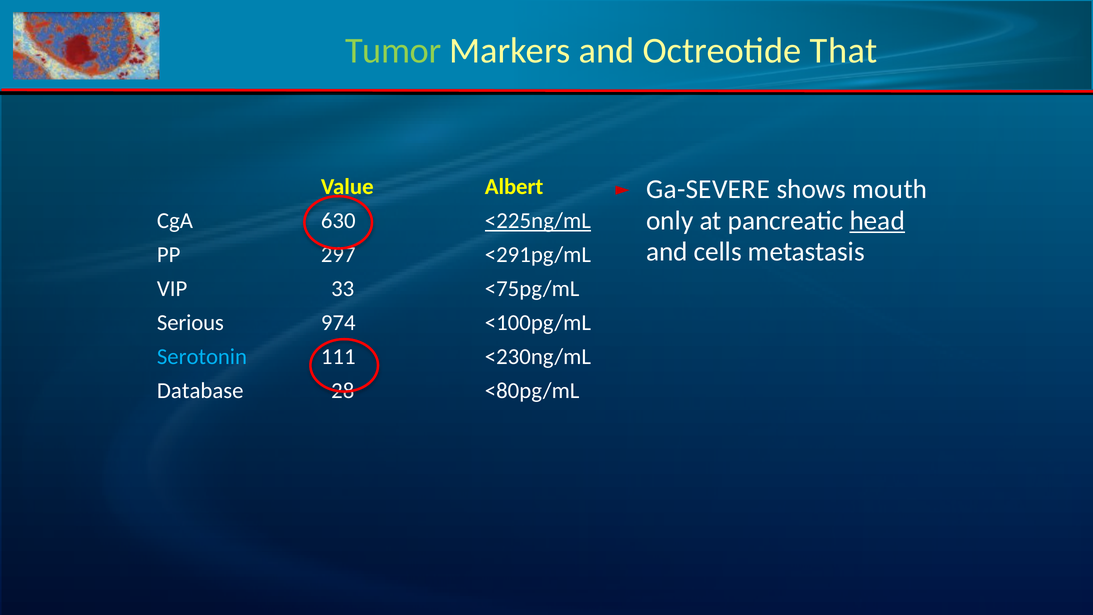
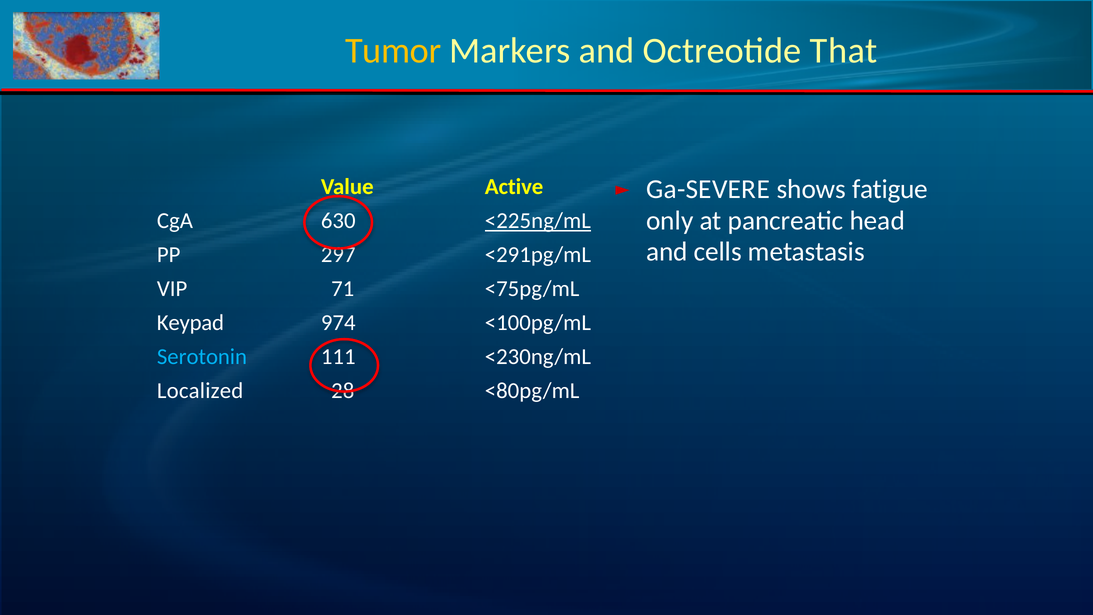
Tumor colour: light green -> yellow (393, 51)
Albert: Albert -> Active (514, 187)
mouth: mouth -> fatigue (890, 189)
head underline: present -> none (877, 221)
33: 33 -> 71 (343, 289)
Serious: Serious -> Keypad (190, 323)
Database: Database -> Localized (200, 390)
